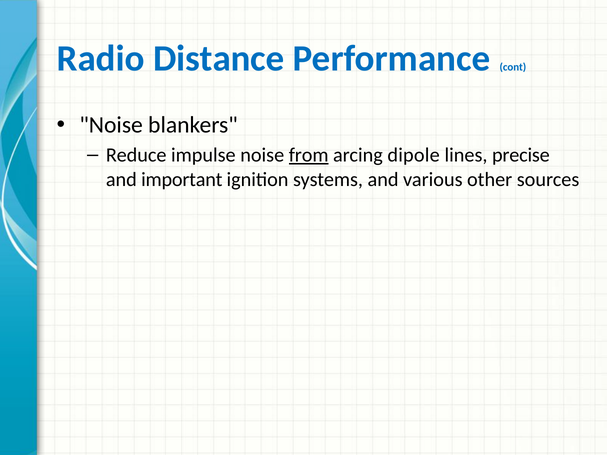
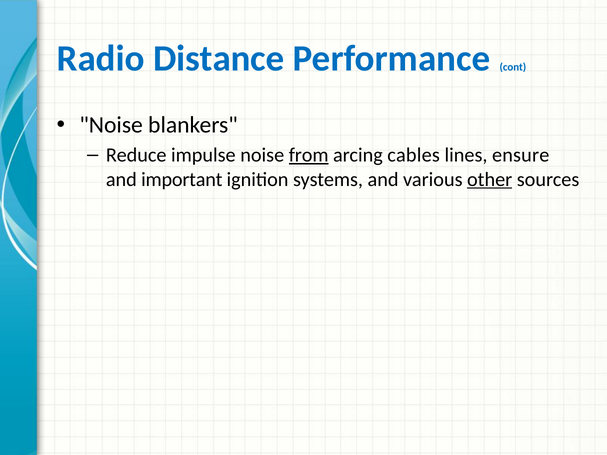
dipole: dipole -> cables (414, 155)
precise: precise -> ensure (521, 155)
other underline: none -> present (490, 179)
